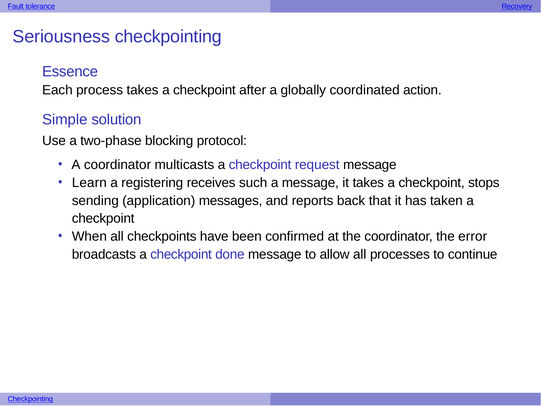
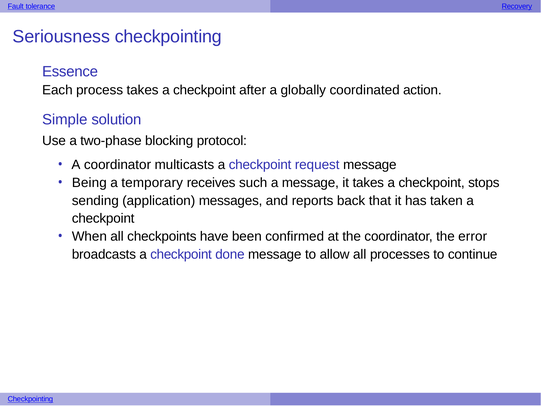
Learn: Learn -> Being (89, 183)
registering: registering -> temporary (152, 183)
